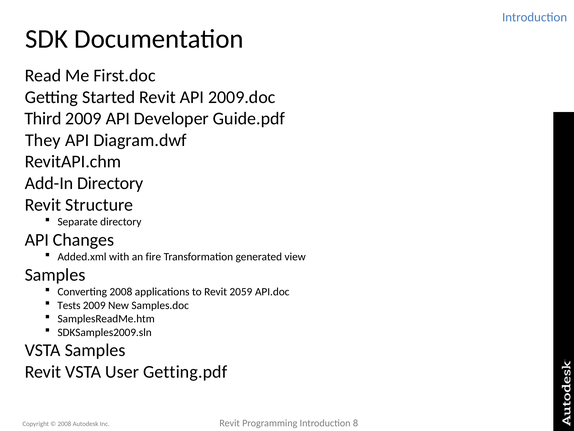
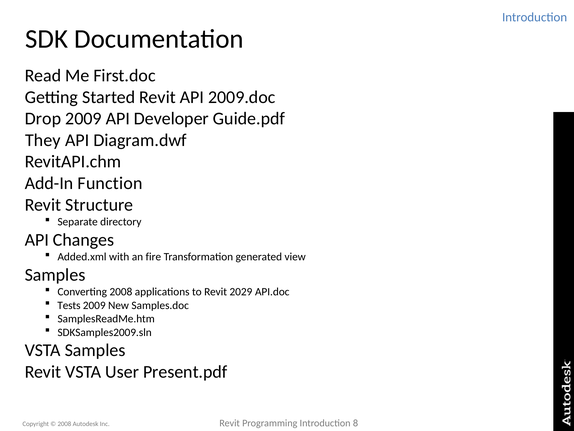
Third: Third -> Drop (43, 119)
Add-In Directory: Directory -> Function (110, 183)
2059: 2059 -> 2029 (241, 292)
Getting.pdf: Getting.pdf -> Present.pdf (185, 372)
